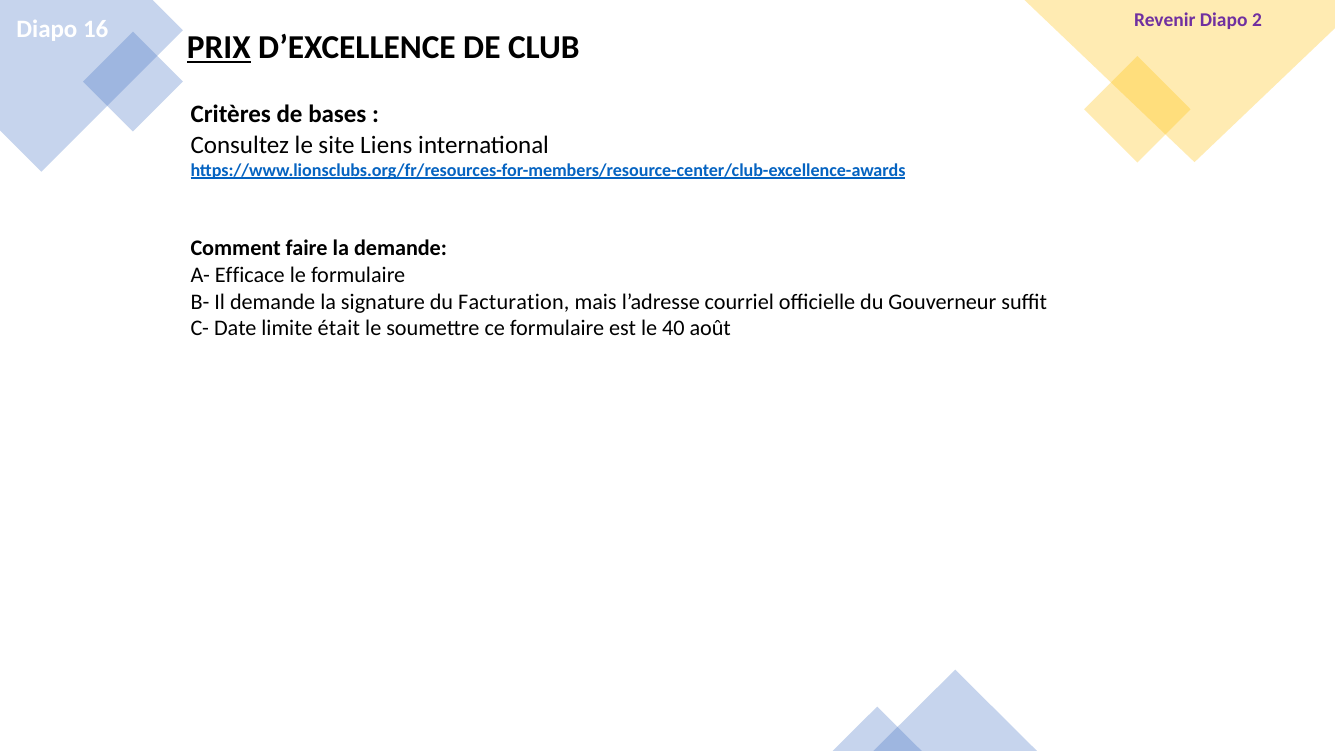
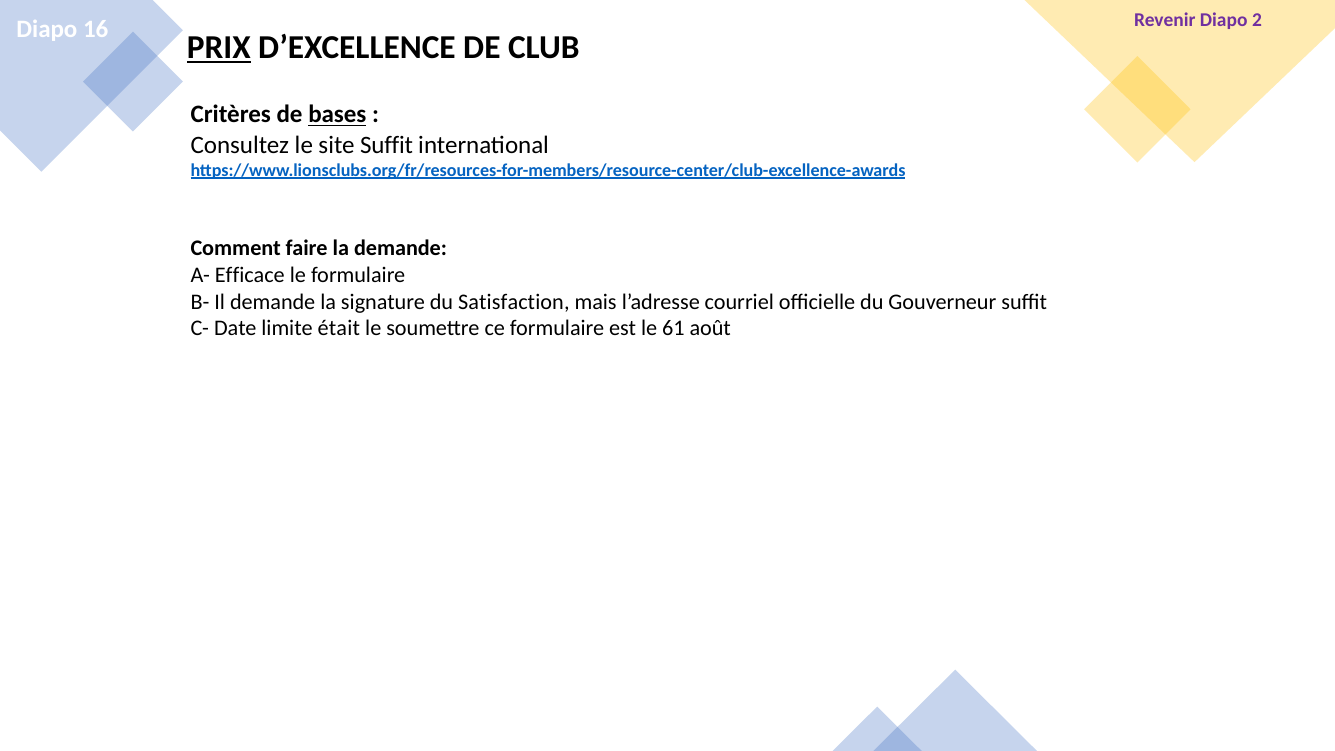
bases underline: none -> present (337, 115)
site Liens: Liens -> Suffit (387, 145)
Facturation: Facturation -> Satisfaction (514, 302)
40: 40 -> 61 (673, 328)
